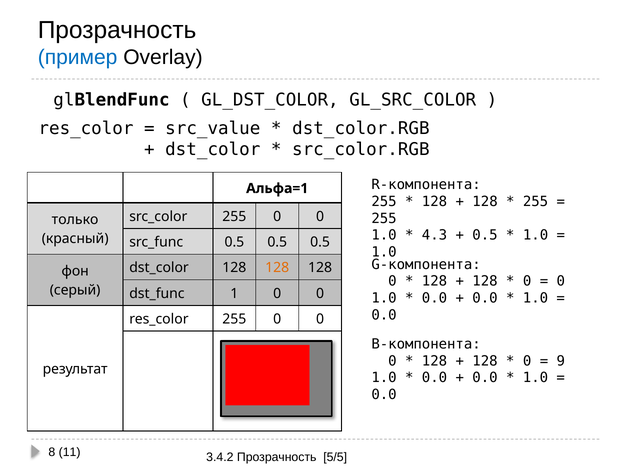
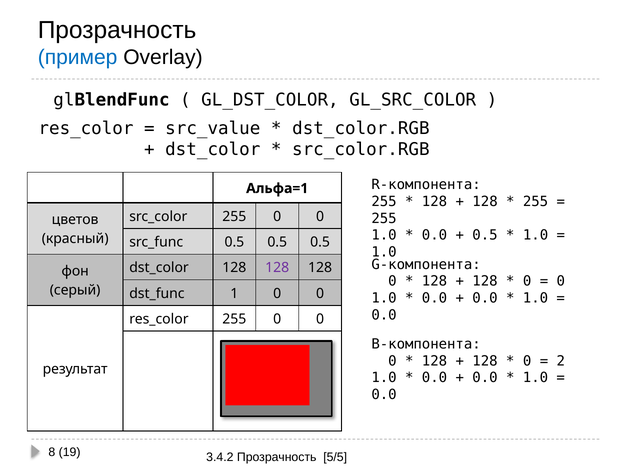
только: только -> цветов (75, 219)
4.3: 4.3 -> 0.0 (435, 235)
128 colour: orange -> purple (277, 267)
9: 9 -> 2 (561, 360)
11: 11 -> 19 (70, 452)
